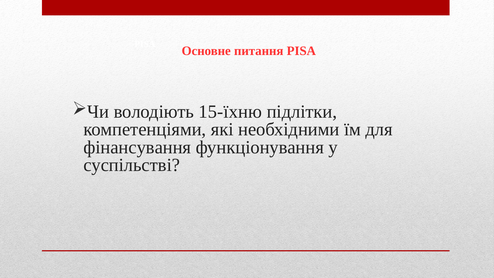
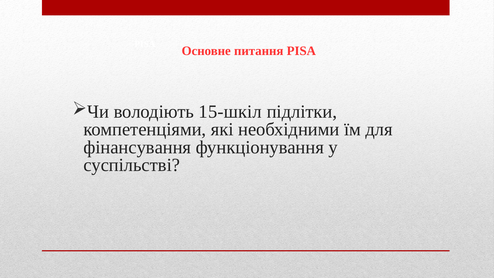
15-їхню: 15-їхню -> 15-шкіл (230, 112)
